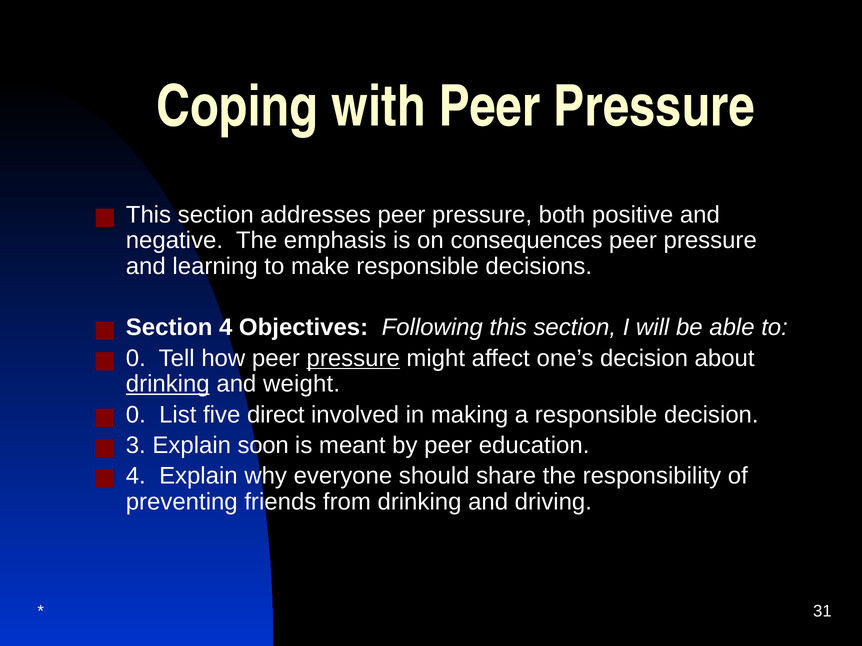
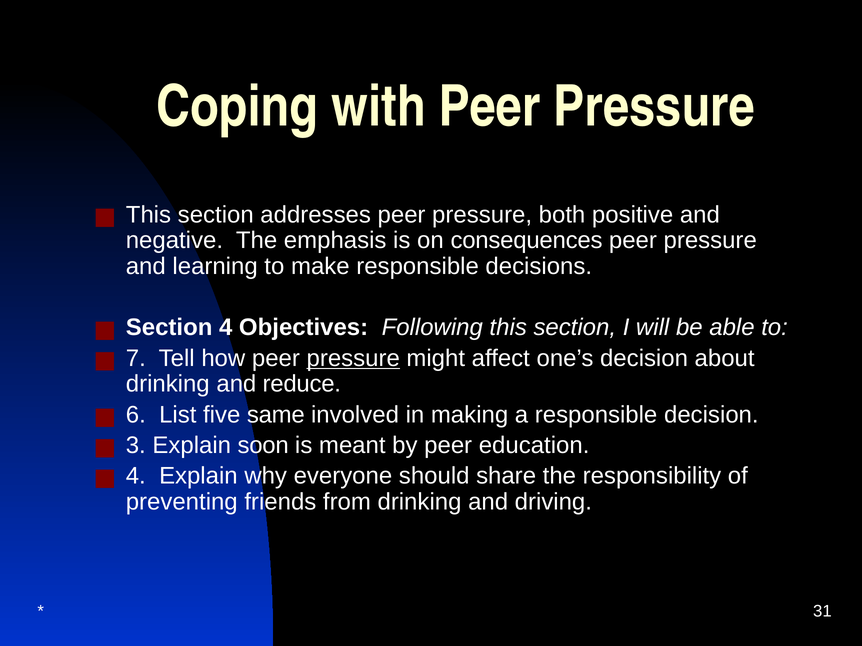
0: 0 -> 7 (136, 358)
drinking underline: present -> none (168, 384)
weight: weight -> reduce (302, 384)
0: 0 -> 6 (136, 415)
direct: direct -> same (276, 415)
